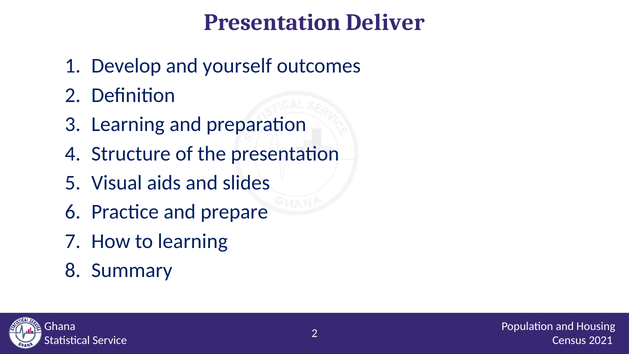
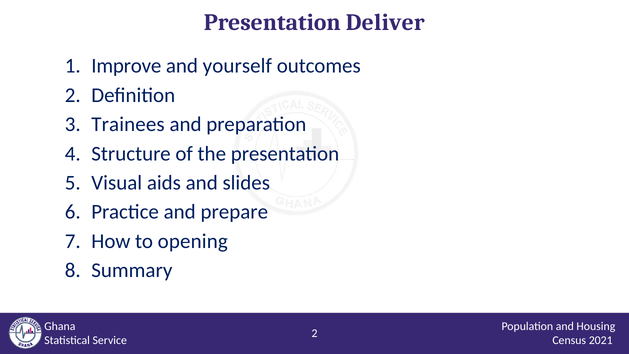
Develop: Develop -> Improve (126, 66)
Learning: Learning -> Trainees (128, 124)
to learning: learning -> opening (193, 241)
